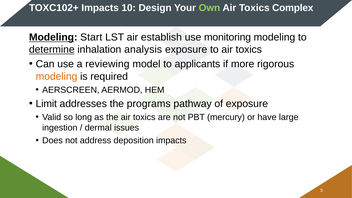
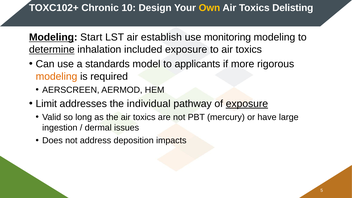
TOXC102+ Impacts: Impacts -> Chronic (100, 8)
Own colour: light green -> yellow (209, 8)
Complex: Complex -> Delisting (293, 8)
analysis: analysis -> included (143, 50)
reviewing: reviewing -> standards (107, 64)
programs: programs -> individual (149, 104)
exposure underline: none -> present (247, 104)
